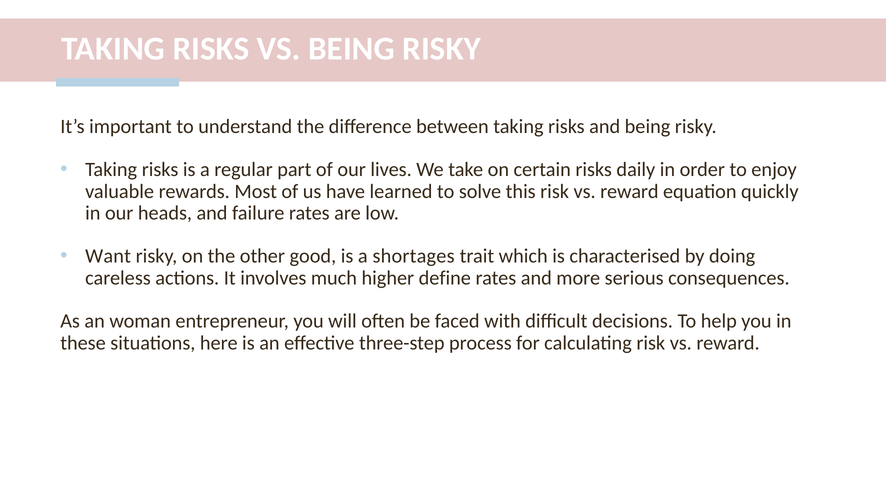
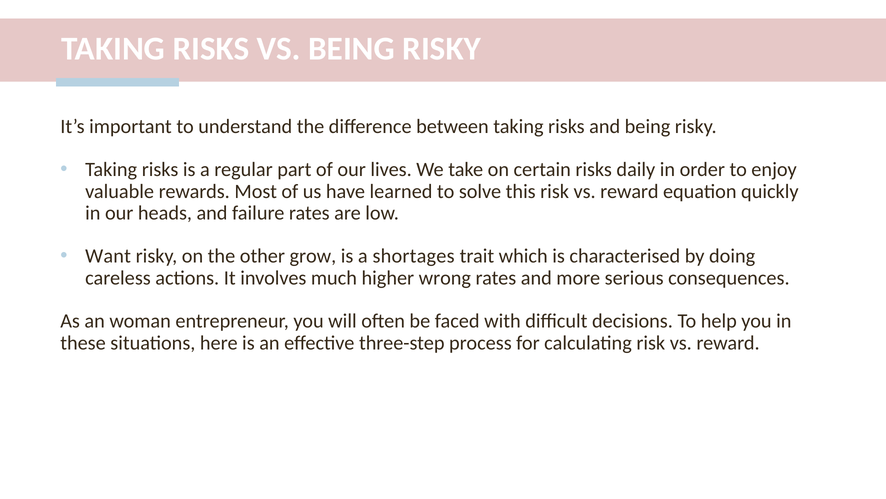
good: good -> grow (313, 256)
define: define -> wrong (445, 278)
